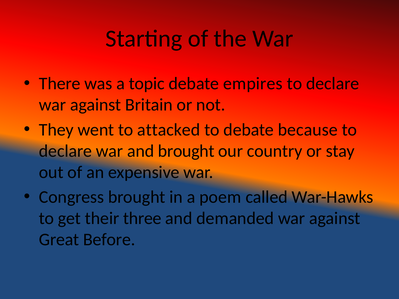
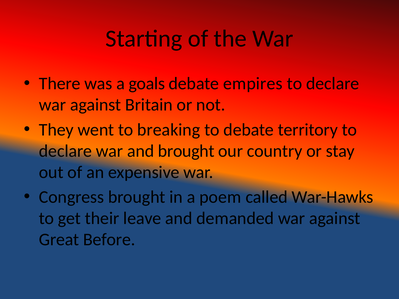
topic: topic -> goals (147, 84)
attacked: attacked -> breaking (169, 130)
because: because -> territory (308, 130)
three: three -> leave (142, 219)
